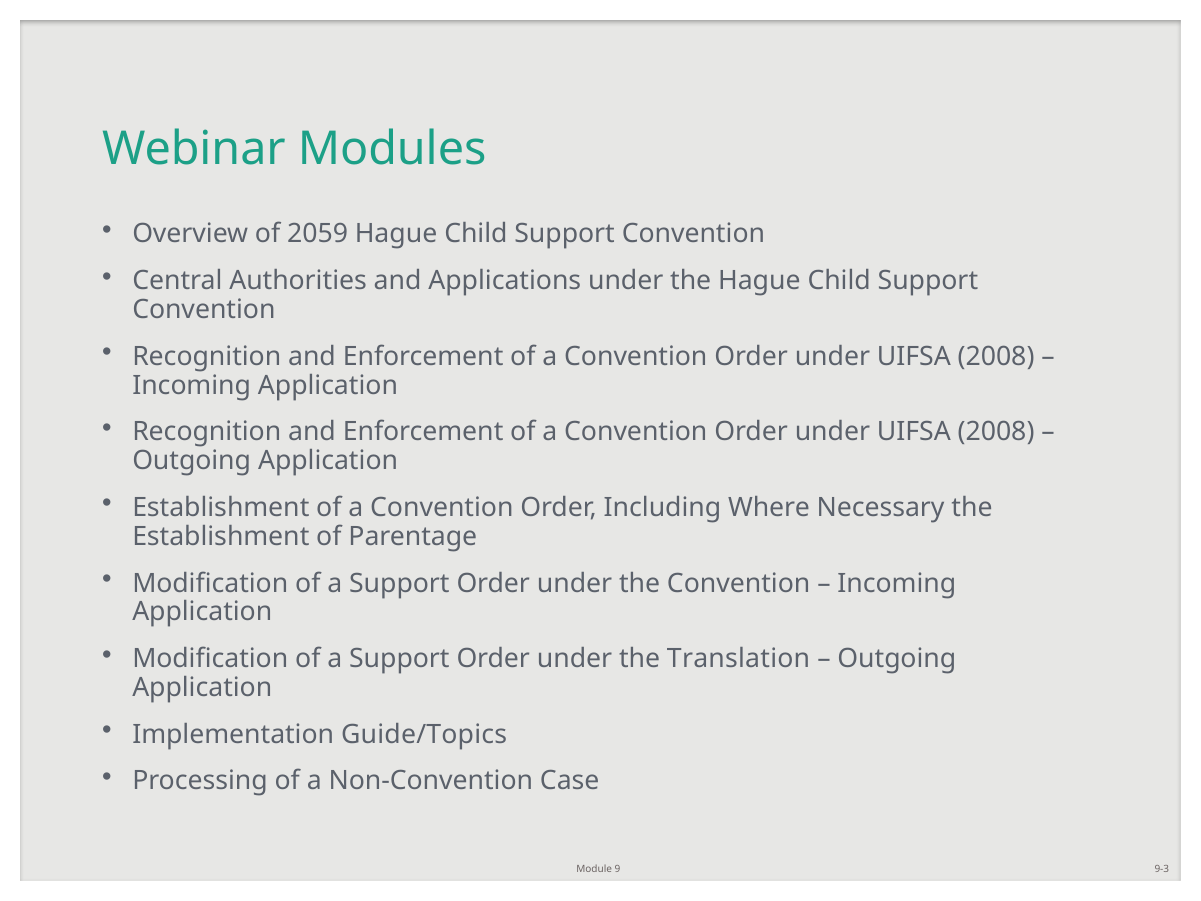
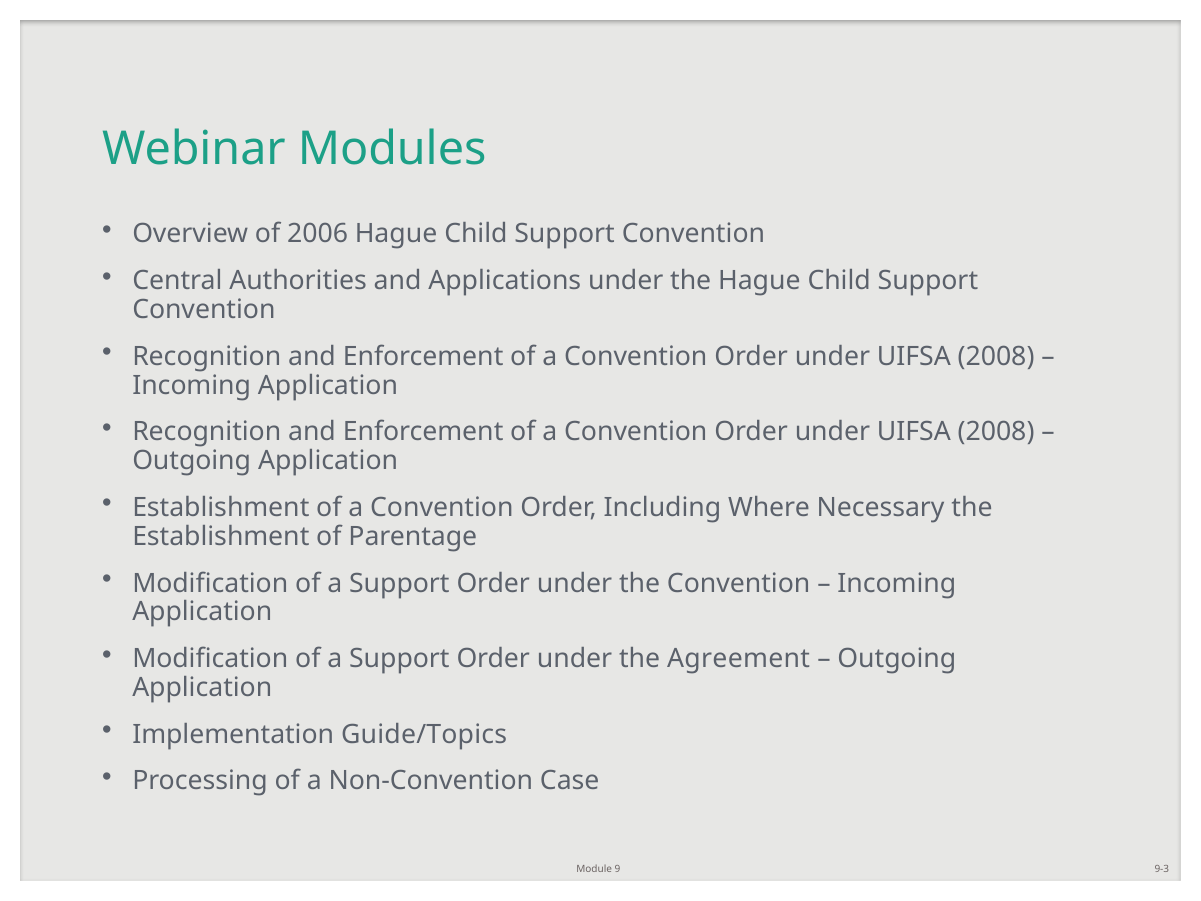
2059: 2059 -> 2006 (318, 234)
Translation: Translation -> Agreement (739, 659)
